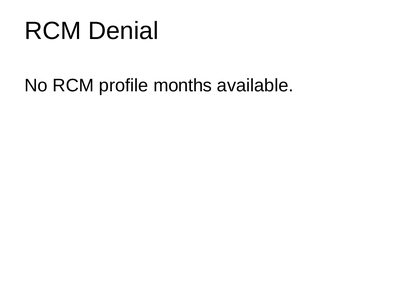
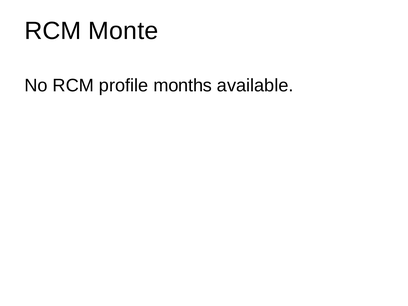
Denial: Denial -> Monte (123, 31)
